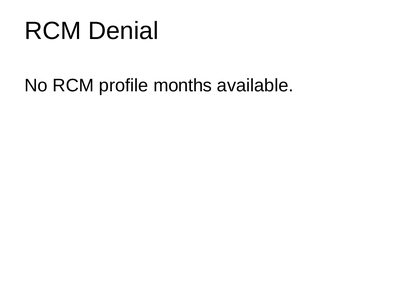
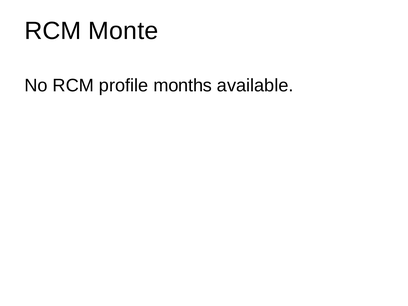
Denial: Denial -> Monte (123, 31)
